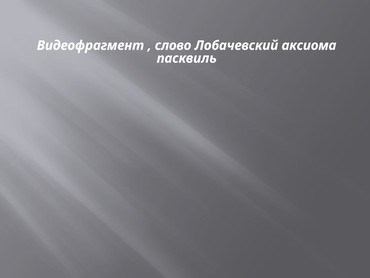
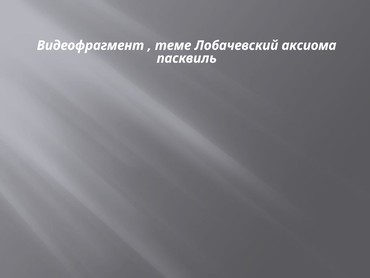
слово: слово -> теме (173, 45)
